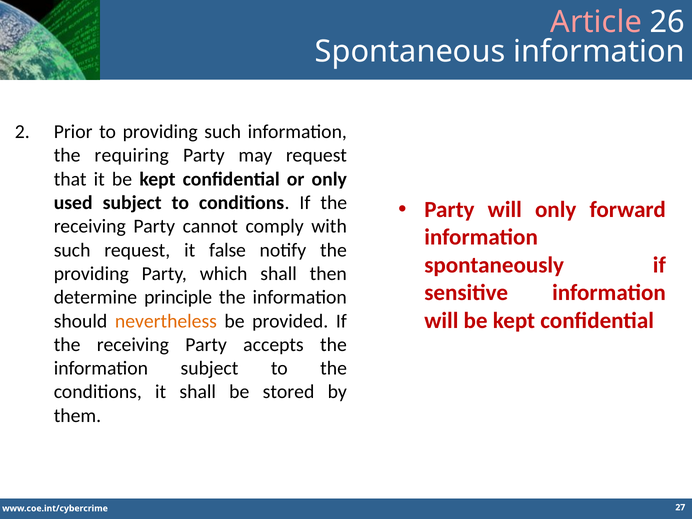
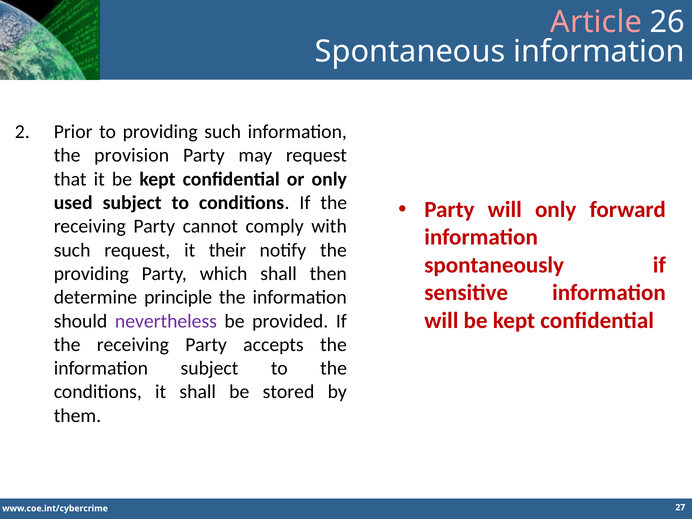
requiring: requiring -> provision (132, 155)
false: false -> their (227, 250)
nevertheless colour: orange -> purple (166, 321)
